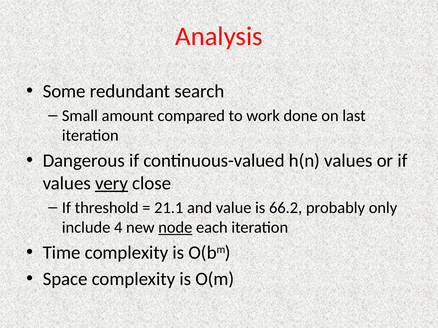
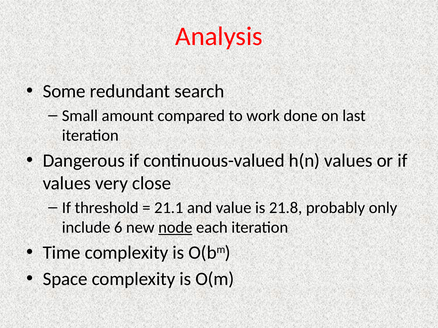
very underline: present -> none (112, 184)
66.2: 66.2 -> 21.8 (286, 208)
4: 4 -> 6 (118, 228)
